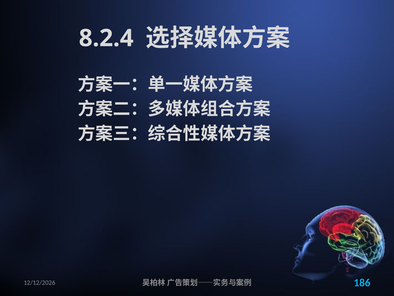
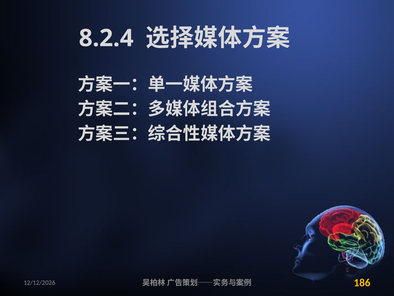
186 colour: light blue -> yellow (362, 282)
